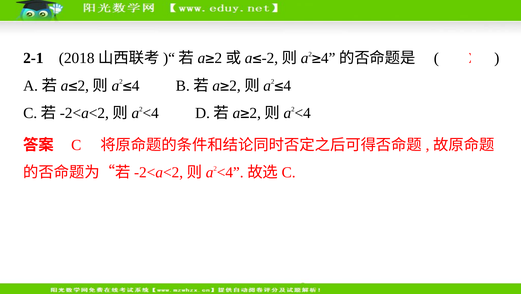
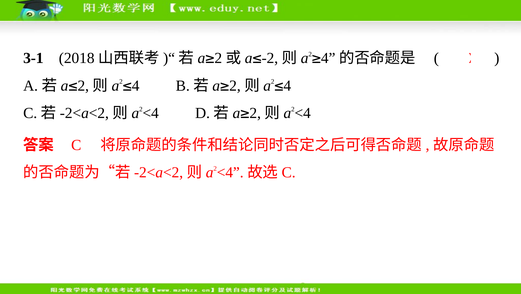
2-1: 2-1 -> 3-1 (33, 58)
